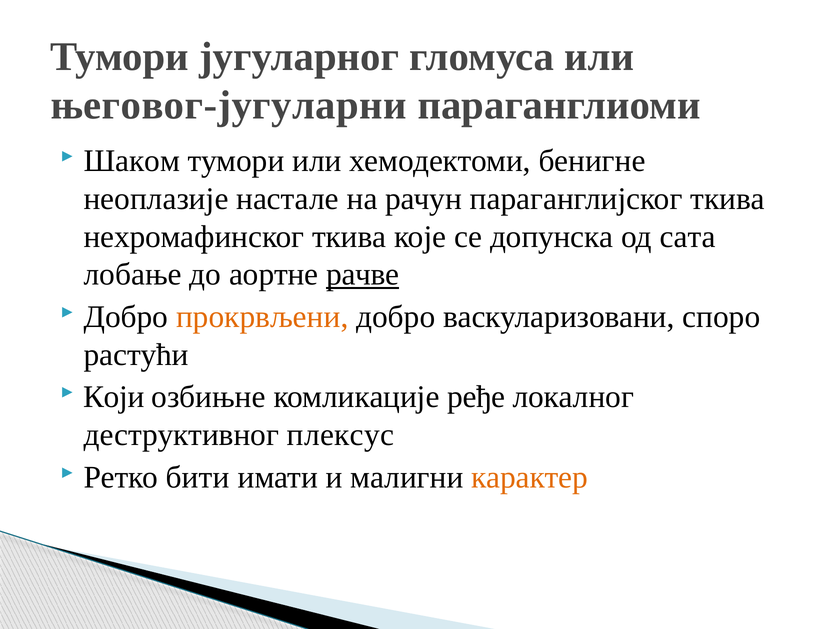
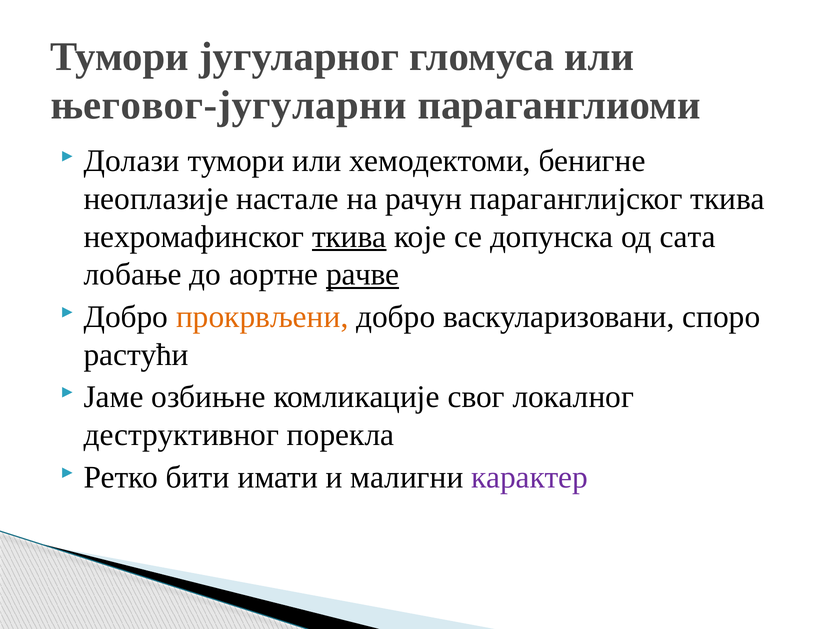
Шаком: Шаком -> Долази (132, 161)
ткива underline: none -> present (349, 236)
Који: Који -> Јаме (114, 397)
ређе: ређе -> свог (476, 397)
плексус: плексус -> порекла (341, 434)
карактер colour: orange -> purple (530, 477)
